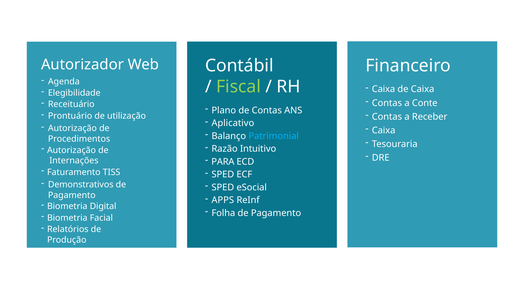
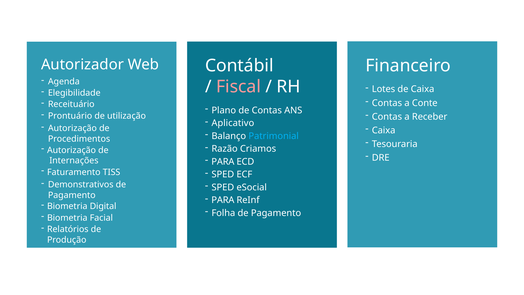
Fiscal colour: light green -> pink (239, 87)
Caixa: Caixa -> Lotes (384, 89)
Intuitivo: Intuitivo -> Criamos (258, 149)
APPS: APPS -> PARA (223, 200)
